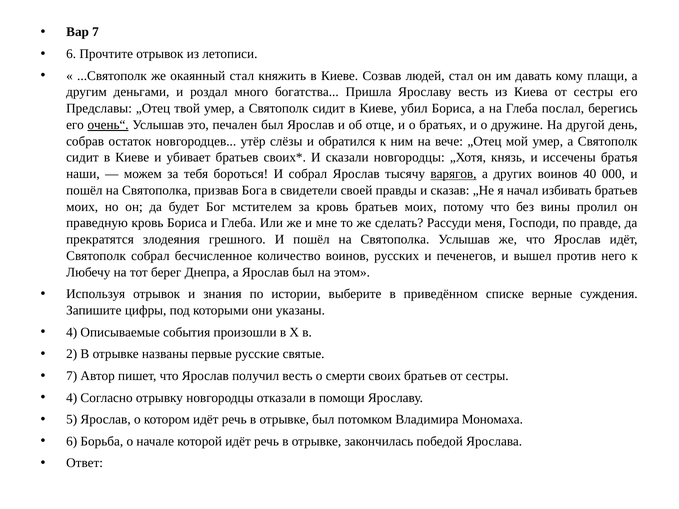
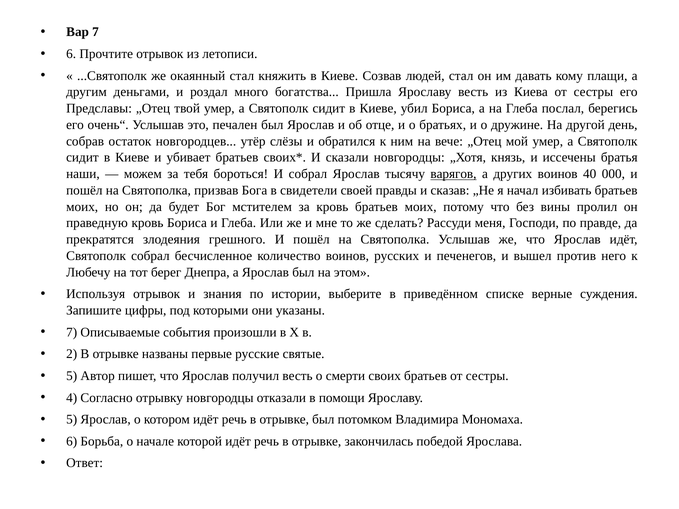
очень“ underline: present -> none (108, 125)
4: 4 -> 7 (72, 332)
7: 7 -> 5 (72, 376)
